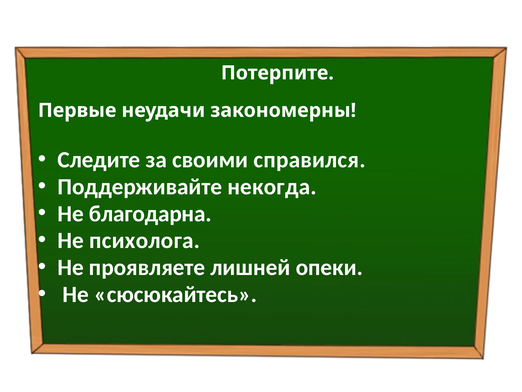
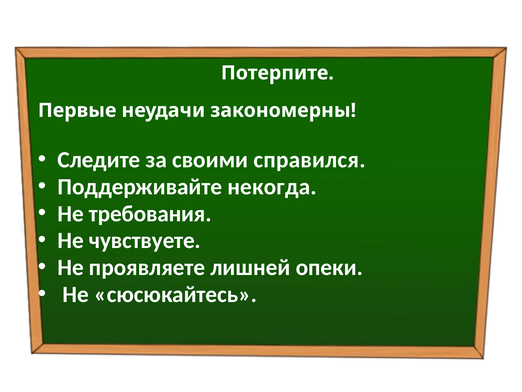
благодарна: благодарна -> требования (150, 213)
психолога: психолога -> чувствуете (145, 240)
